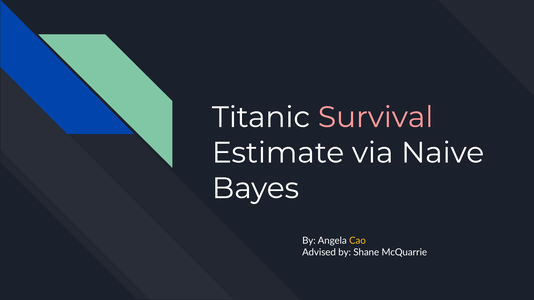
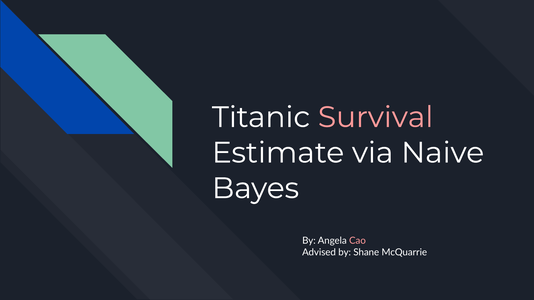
Cao colour: yellow -> pink (357, 241)
